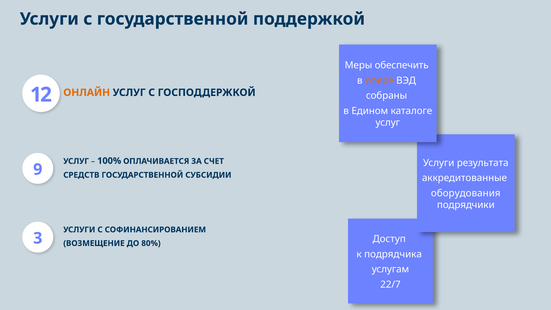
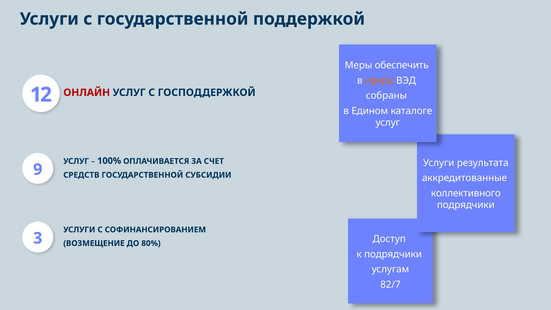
ОНЛАЙН colour: orange -> red (87, 93)
оборудования: оборудования -> коллективного (466, 193)
к подрядчика: подрядчика -> подрядчики (393, 254)
22/7: 22/7 -> 82/7 (390, 284)
